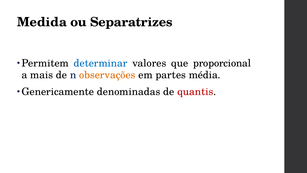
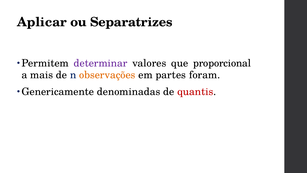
Medida: Medida -> Aplicar (42, 22)
determinar colour: blue -> purple (101, 63)
média: média -> foram (205, 75)
